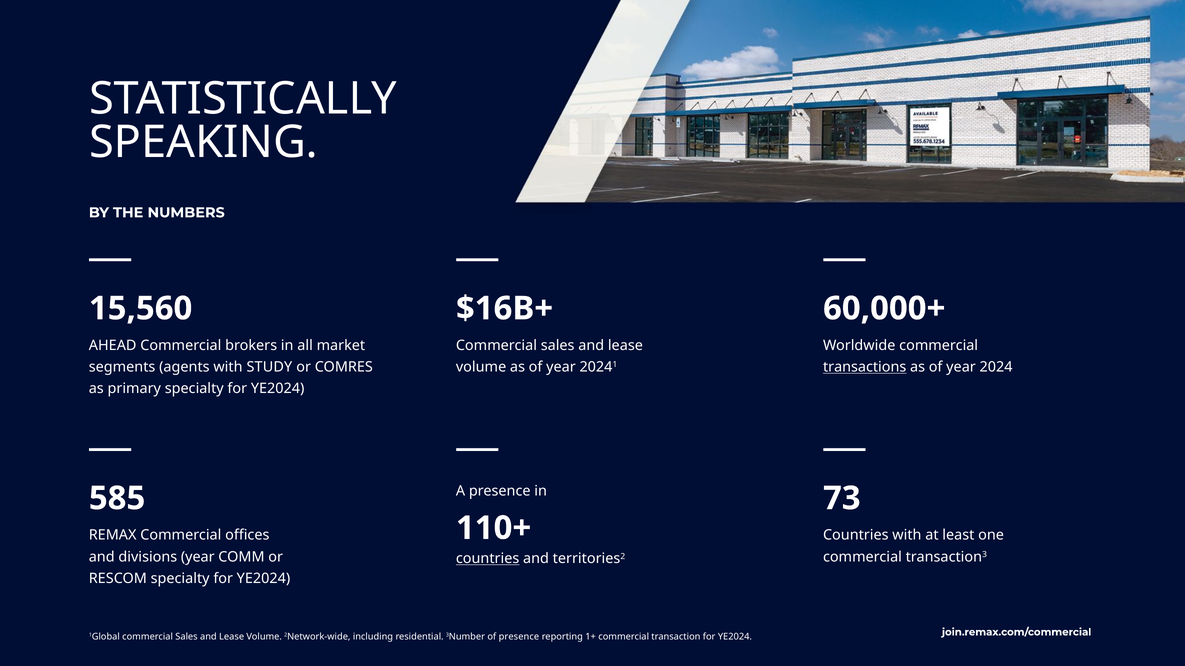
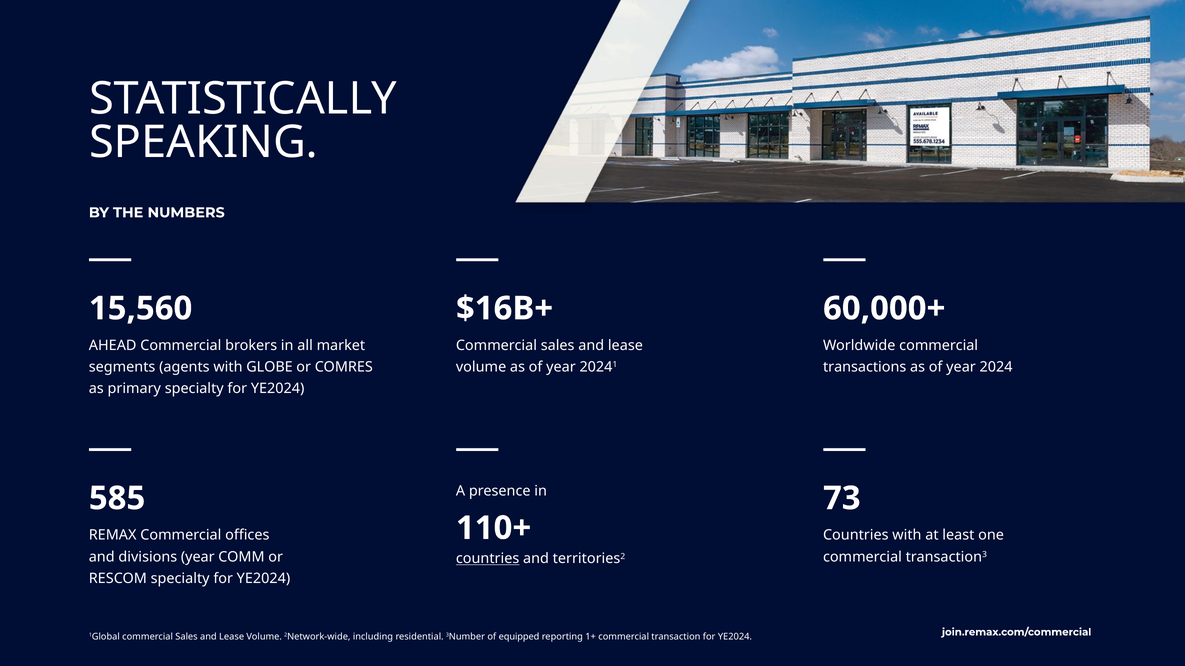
transactions underline: present -> none (865, 367)
STUDY: STUDY -> GLOBE (270, 367)
of presence: presence -> equipped (519, 637)
